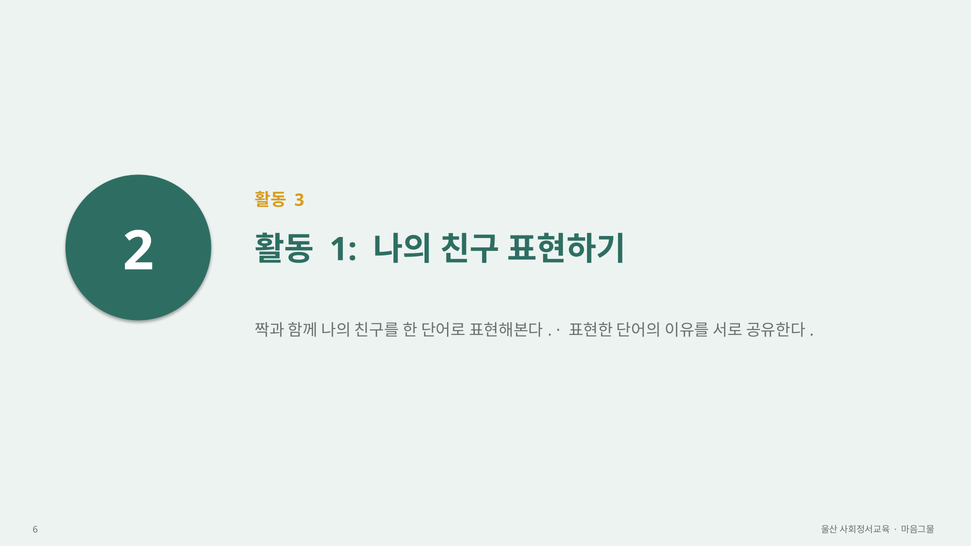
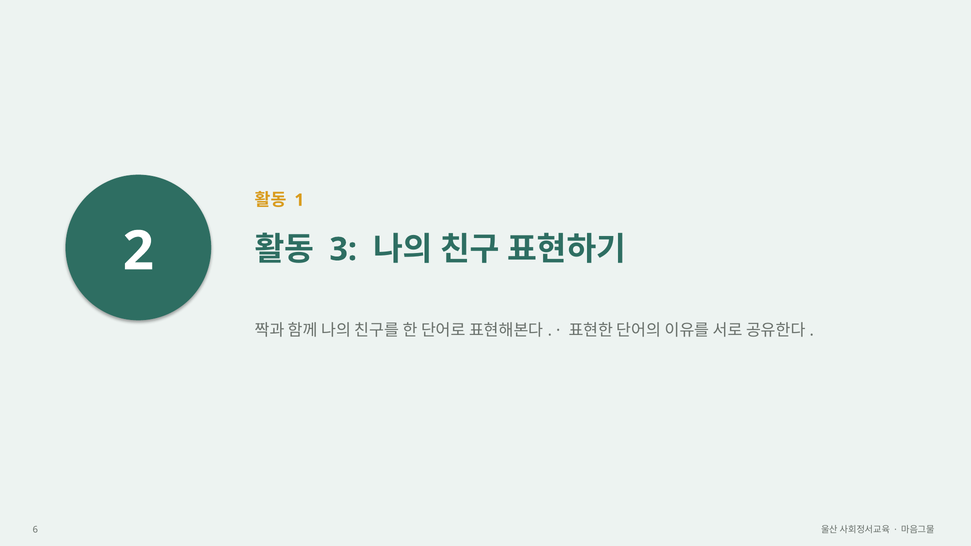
3: 3 -> 1 (299, 200)
1: 1 -> 3 (343, 250)
